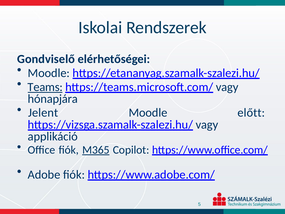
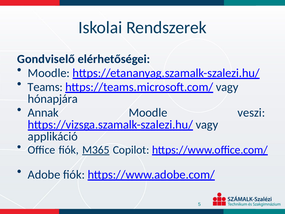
Teams underline: present -> none (45, 87)
Jelent: Jelent -> Annak (43, 113)
előtt: előtt -> veszi (251, 113)
